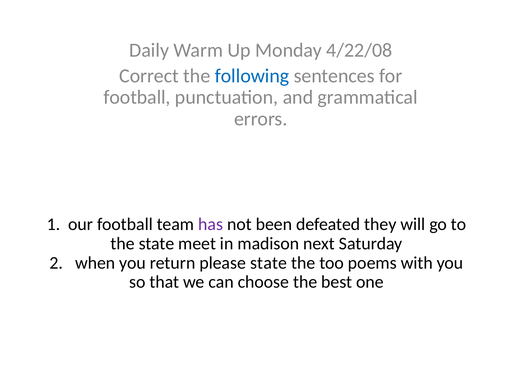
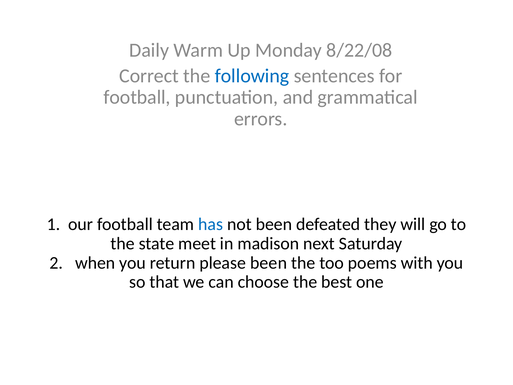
4/22/08: 4/22/08 -> 8/22/08 (359, 50)
has colour: purple -> blue (211, 224)
please state: state -> been (269, 263)
